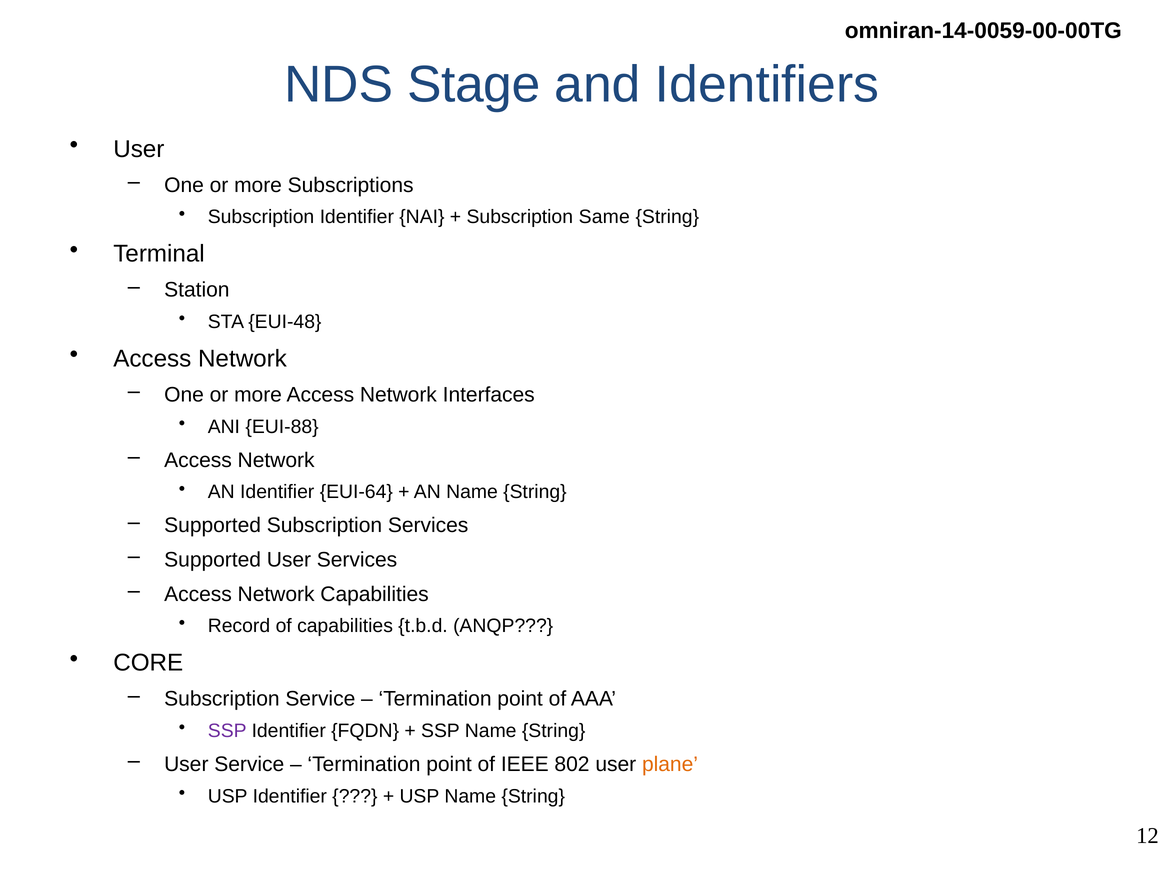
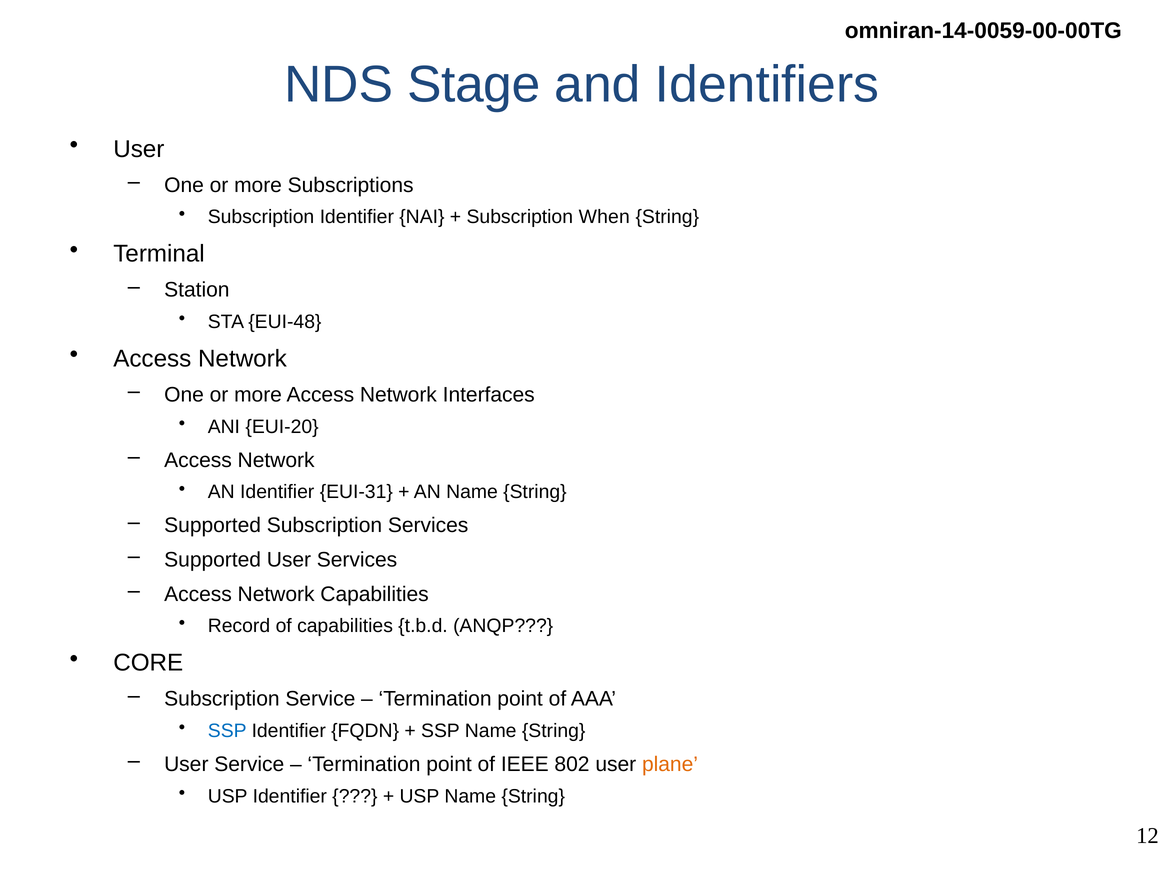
Same: Same -> When (604, 217)
EUI-88: EUI-88 -> EUI-20 (282, 427)
EUI-64: EUI-64 -> EUI-31 (356, 492)
SSP colour: purple -> blue (227, 731)
